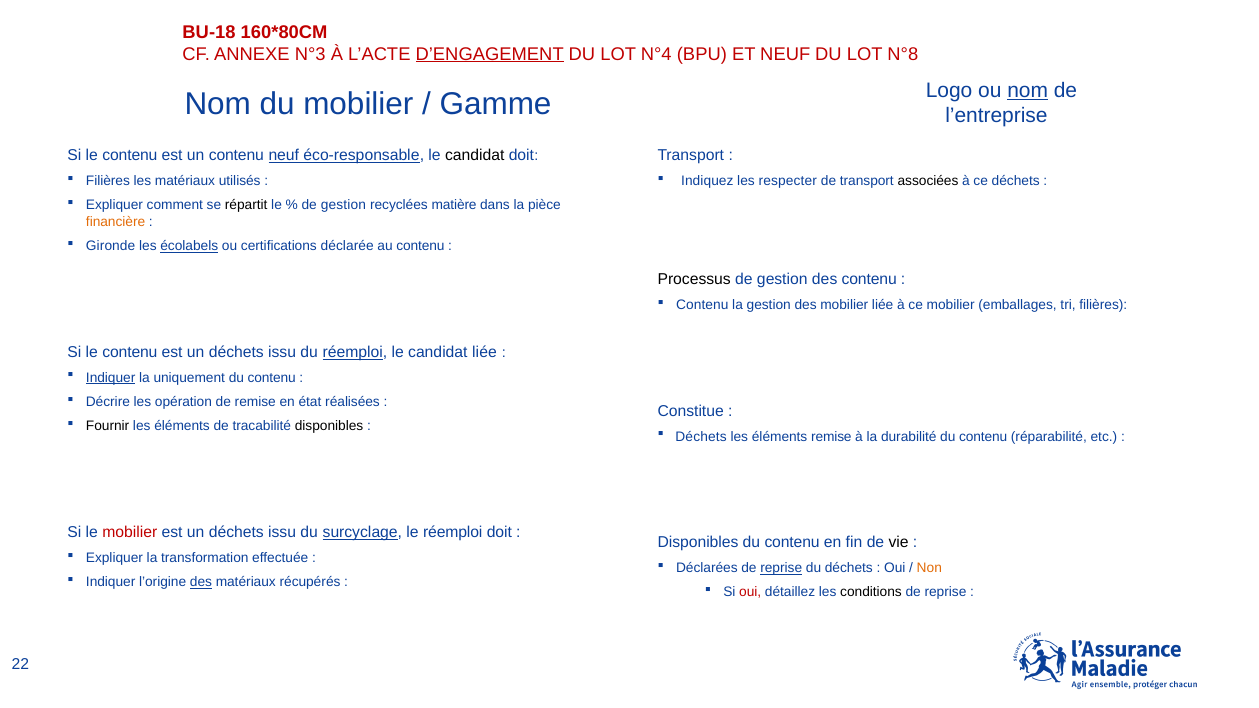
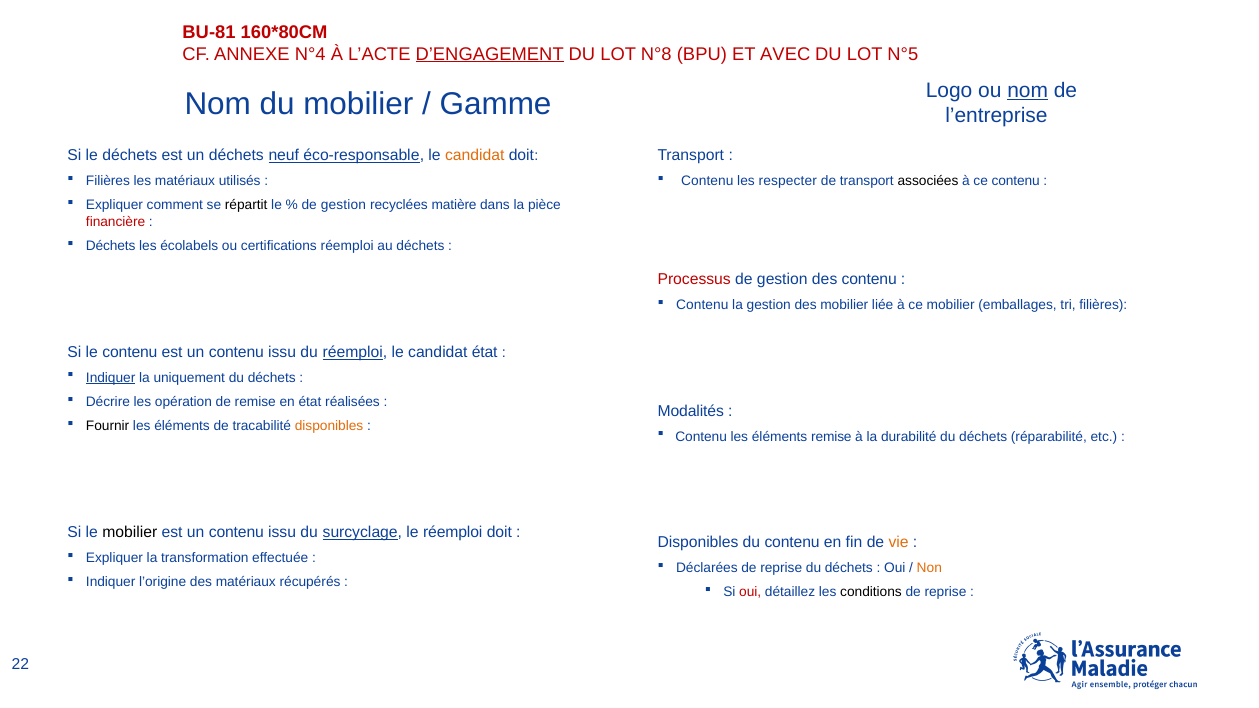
BU-18: BU-18 -> BU-81 (209, 32)
N°3: N°3 -> N°4 (310, 54)
N°4: N°4 -> N°8 (656, 54)
ET NEUF: NEUF -> AVEC (785, 54)
N°8: N°8 -> N°5 (903, 54)
contenu: contenu -> déchets (130, 156)
un contenu: contenu -> déchets (236, 156)
candidat colour: black -> orange (475, 156)
Indiquez: Indiquez -> Contenu (707, 181)
ce déchets: déchets -> contenu (1016, 181)
financière colour: orange -> red (116, 222)
Gironde: Gironde -> Déchets (111, 246)
écolabels underline: present -> none (189, 246)
certifications déclarée: déclarée -> réemploi (347, 246)
au contenu: contenu -> déchets (420, 246)
Processus colour: black -> red (694, 280)
déchets: déchets -> contenu (236, 352)
candidat liée: liée -> état (485, 352)
contenu: contenu -> déchets (272, 378)
Constitue: Constitue -> Modalités (691, 411)
disponibles colour: black -> orange (329, 426)
Déchets: Déchets -> Contenu (701, 437)
durabilité du contenu: contenu -> déchets (983, 437)
mobilier colour: red -> black (130, 532)
déchets: déchets -> contenu (236, 532)
vie colour: black -> orange (899, 543)
reprise underline: present -> none (781, 568)
des underline: present -> none (201, 582)
